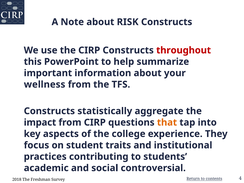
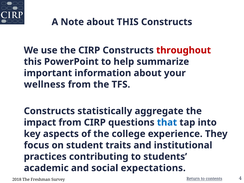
about RISK: RISK -> THIS (128, 22)
that colour: orange -> blue (167, 122)
controversial: controversial -> expectations (153, 168)
